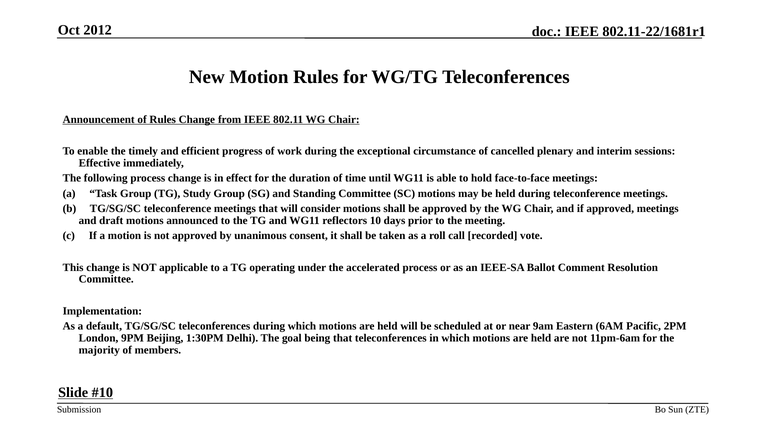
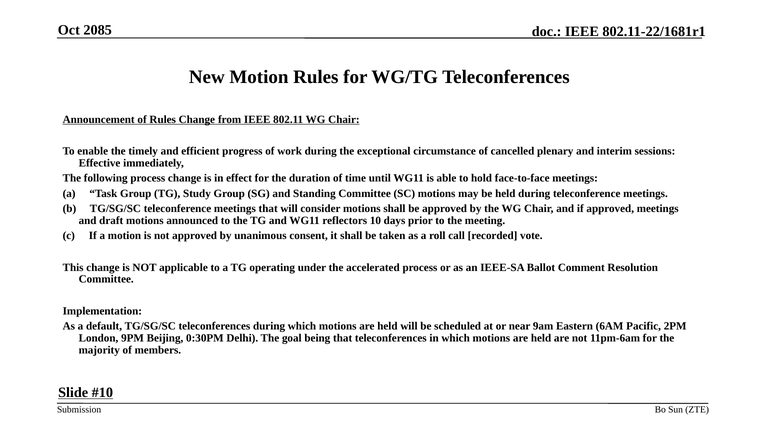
2012: 2012 -> 2085 (98, 30)
1:30PM: 1:30PM -> 0:30PM (205, 338)
